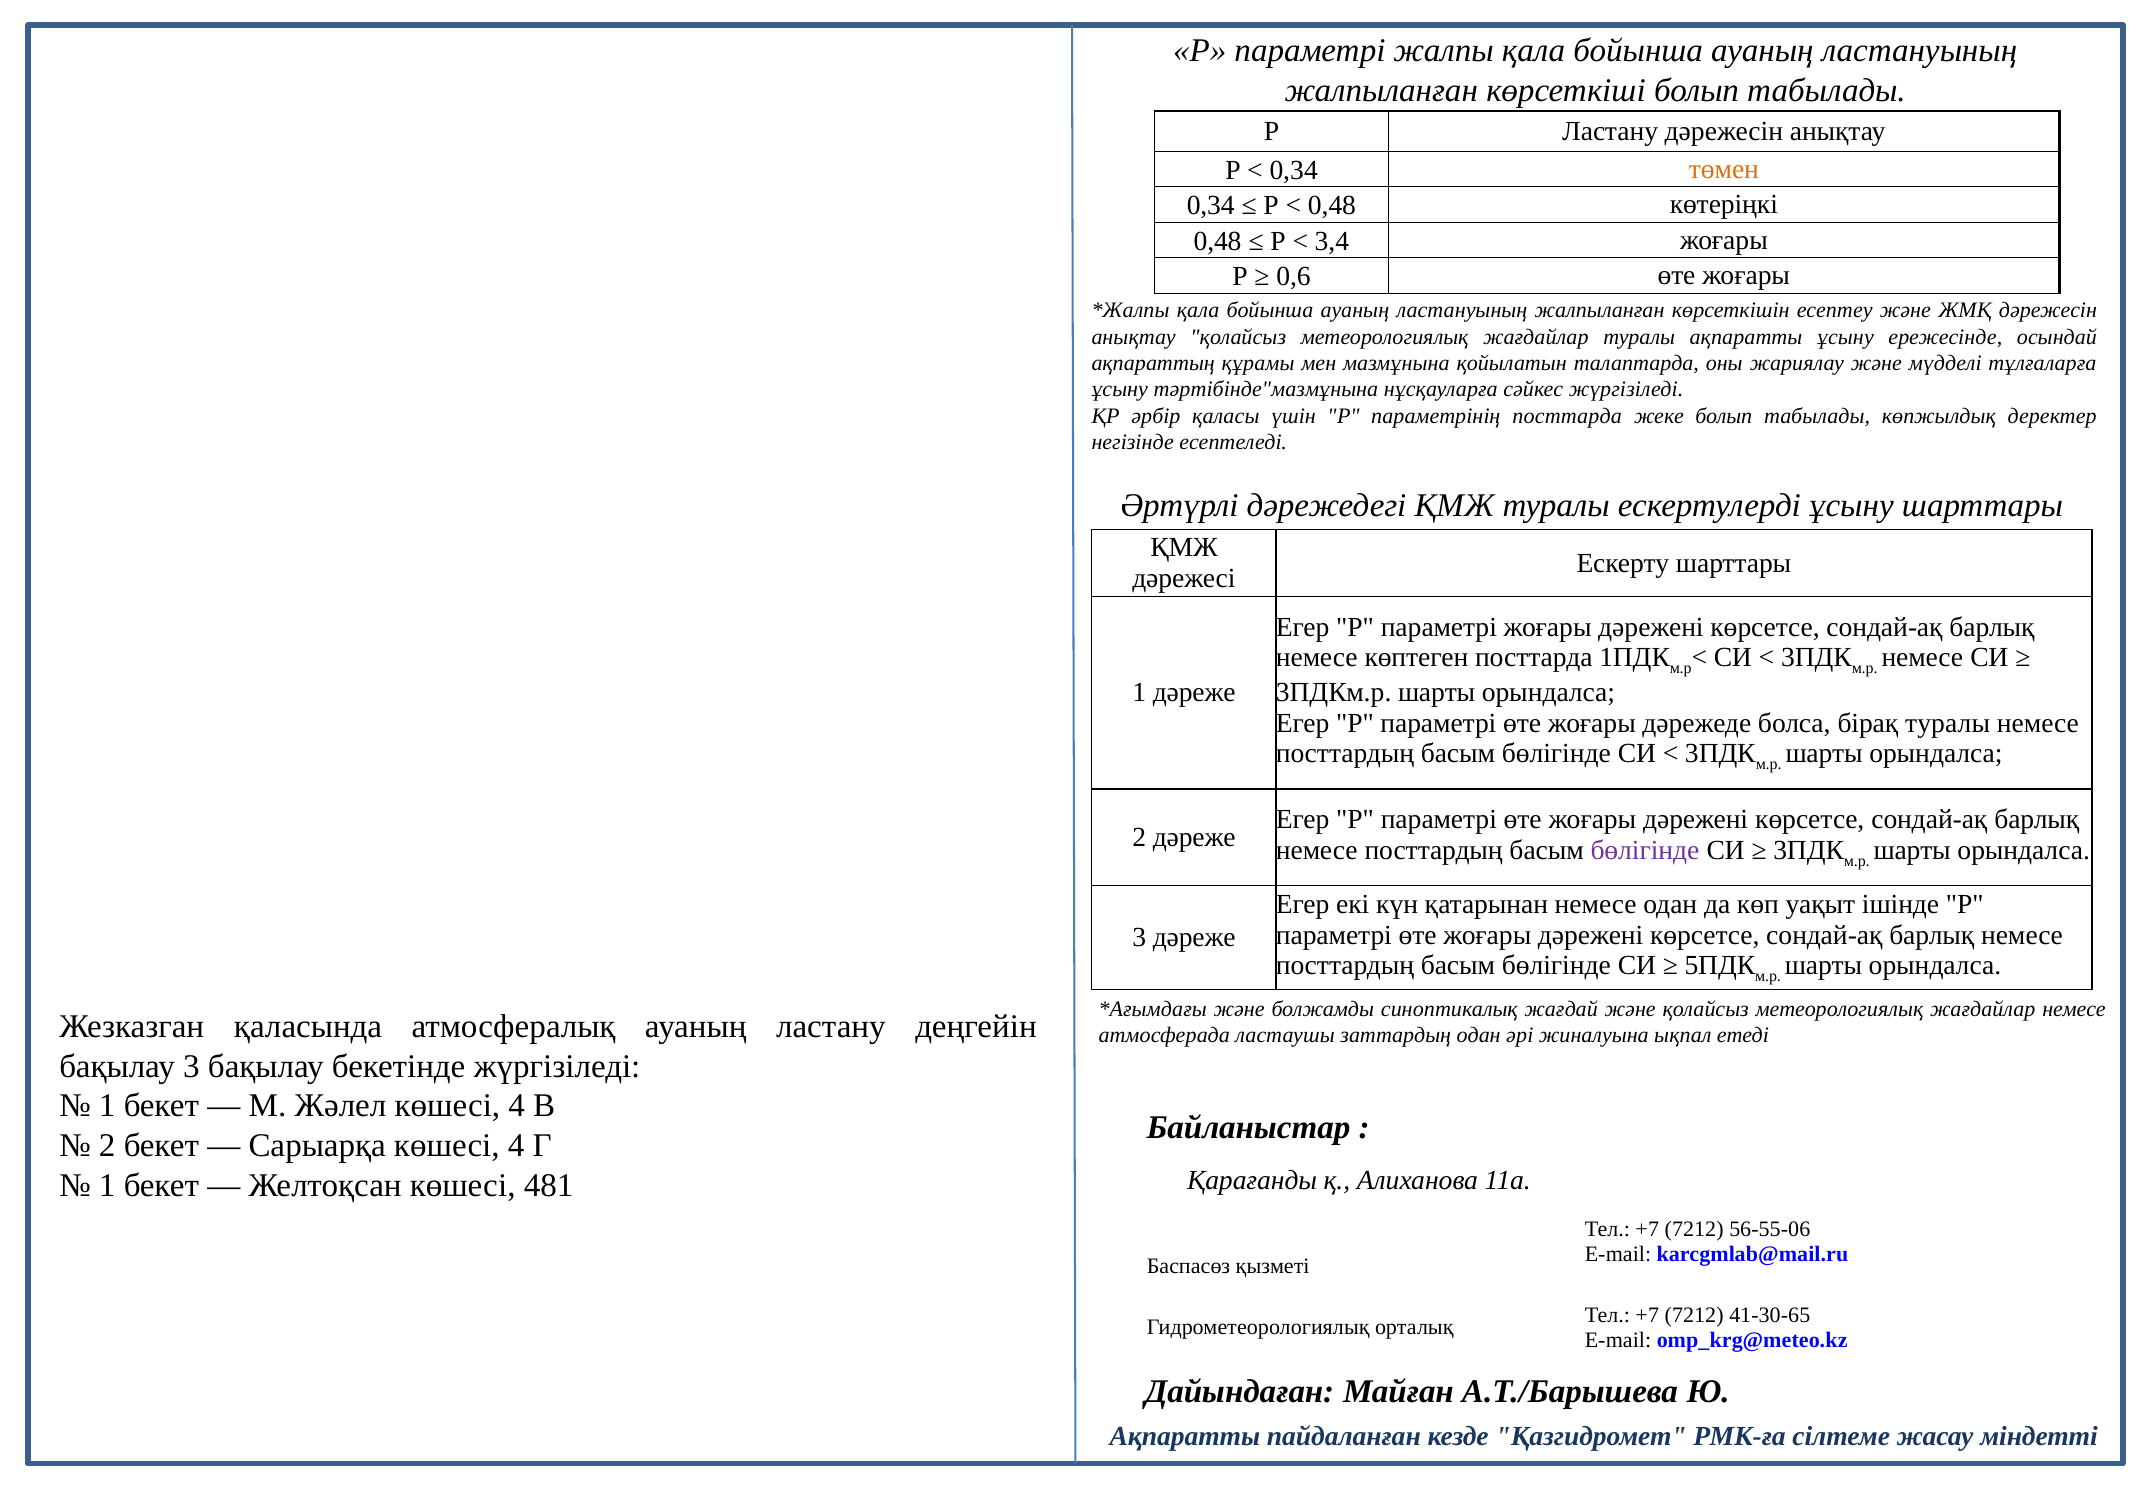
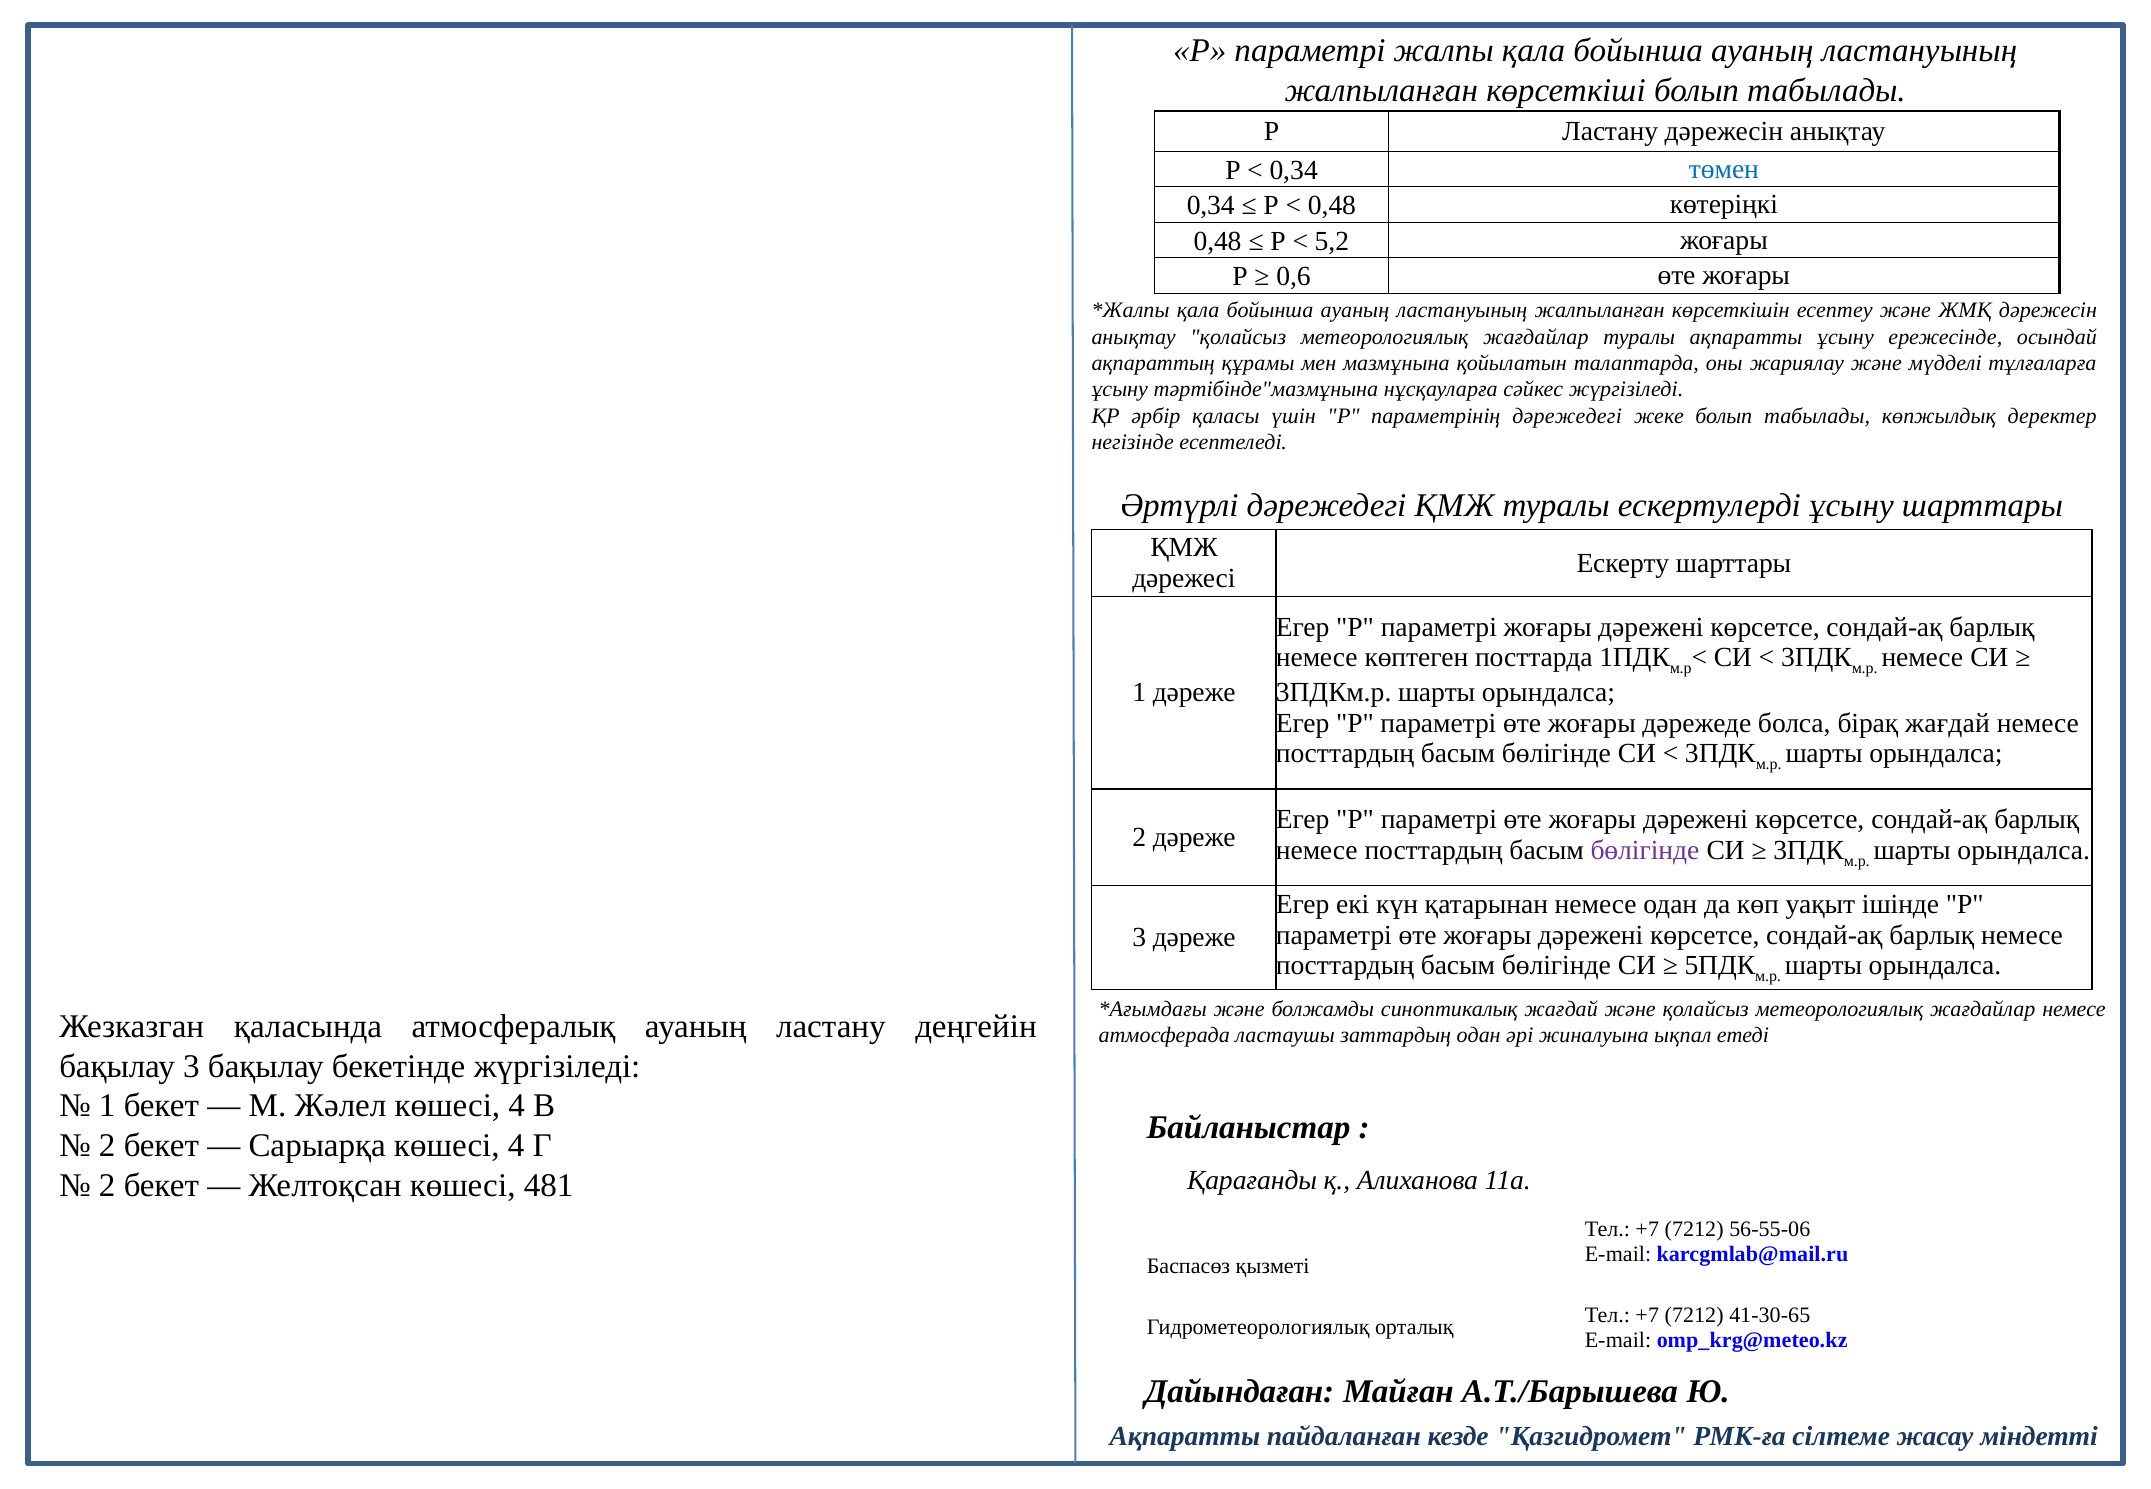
төмен colour: orange -> blue (1724, 169)
3,4: 3,4 -> 5,2 (1332, 241)
параметрінің посттарда: посттарда -> дәрежедегі (1567, 416)
бірақ туралы: туралы -> жағдай (1947, 723)
1: 1 -> 2 (107, 1185)
